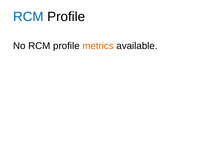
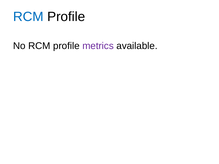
metrics colour: orange -> purple (98, 46)
